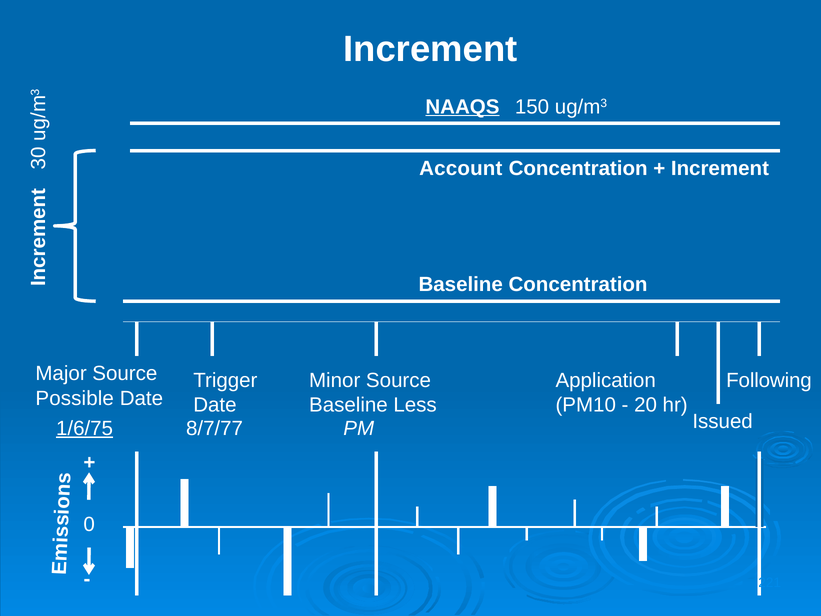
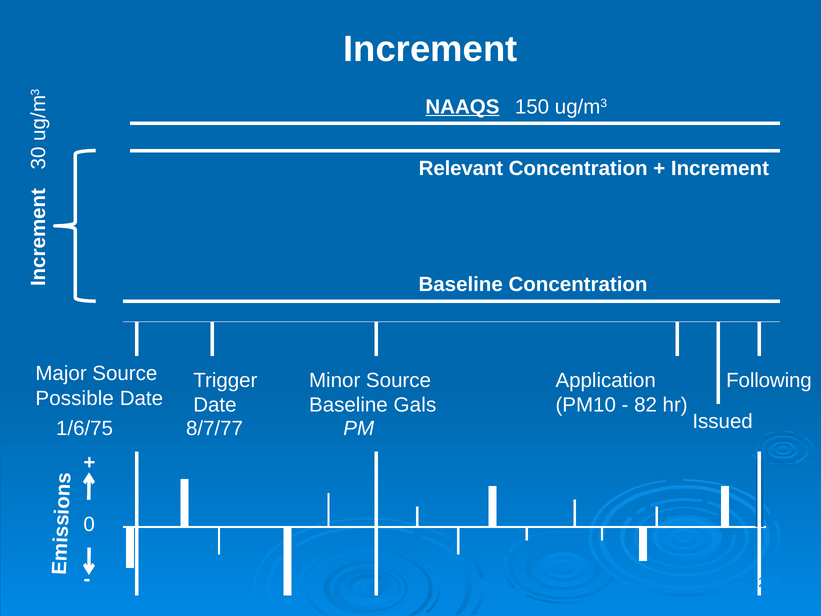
Account: Account -> Relevant (461, 168)
Less: Less -> Gals (415, 405)
20: 20 -> 82 (646, 405)
1/6/75 underline: present -> none (85, 428)
